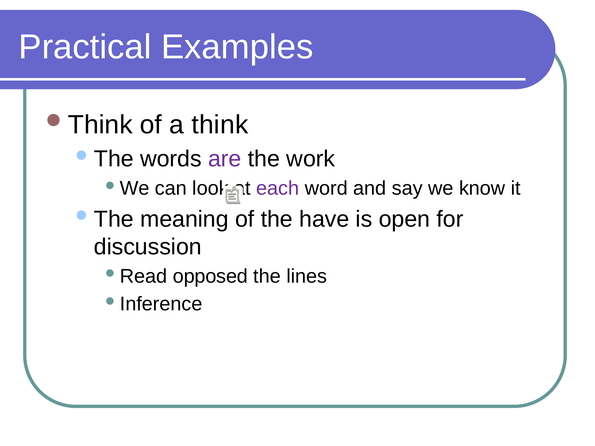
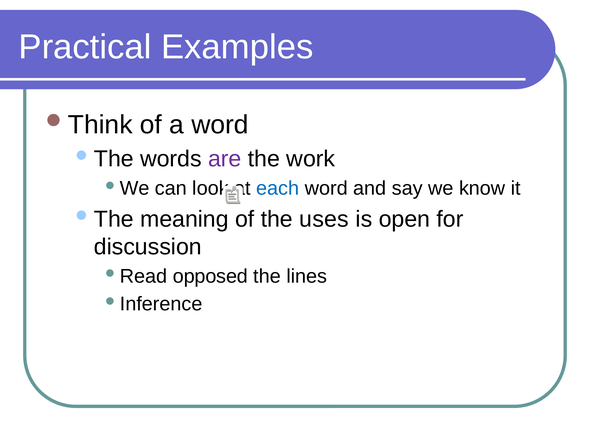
a think: think -> word (220, 125)
each colour: purple -> blue (278, 189)
have: have -> uses (324, 219)
